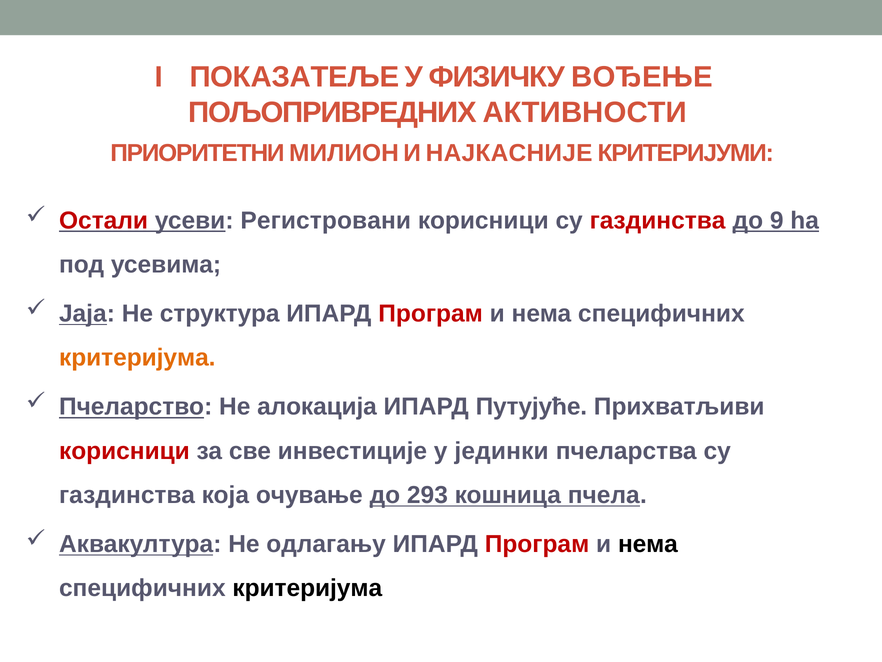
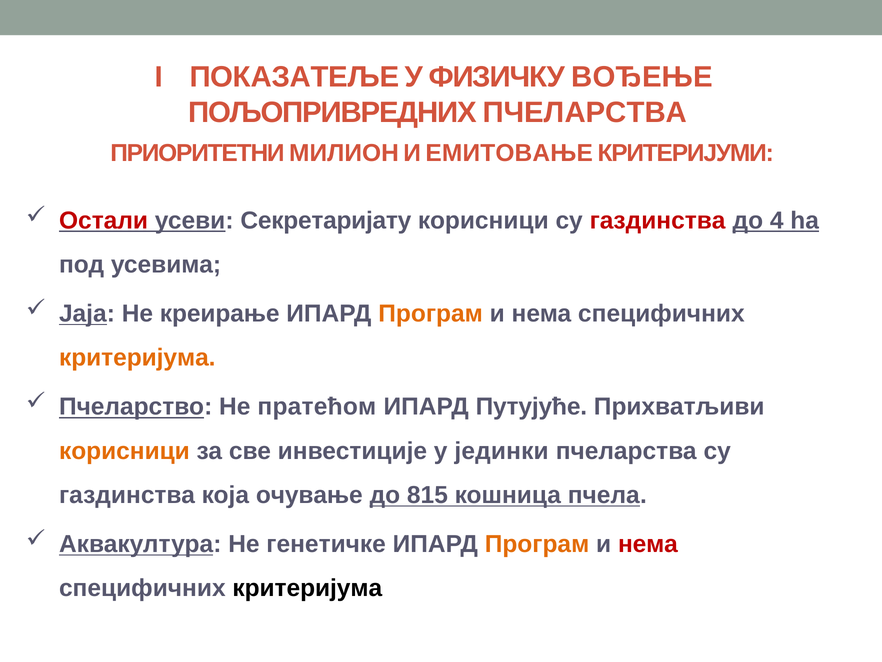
ПОЉОПРИВРЕДНИХ АКТИВНОСТИ: АКТИВНОСТИ -> ПЧЕЛАРСТВА (585, 112)
НАЈКАСНИЈЕ: НАЈКАСНИЈЕ -> ЕМИТОВАЊЕ (509, 153)
Регистровани: Регистровани -> Секретаријату (326, 220)
9: 9 -> 4 (777, 220)
структура: структура -> крeирaњe (220, 313)
Програм colour: red -> orange (431, 313)
алокација: алокација -> пратећом (317, 407)
корисници colour: red -> orange (124, 451)
293: 293 -> 815 (427, 495)
одлагању: одлагању -> генетичке (326, 544)
Програм colour: red -> orange (537, 544)
нема colour: black -> red (648, 544)
